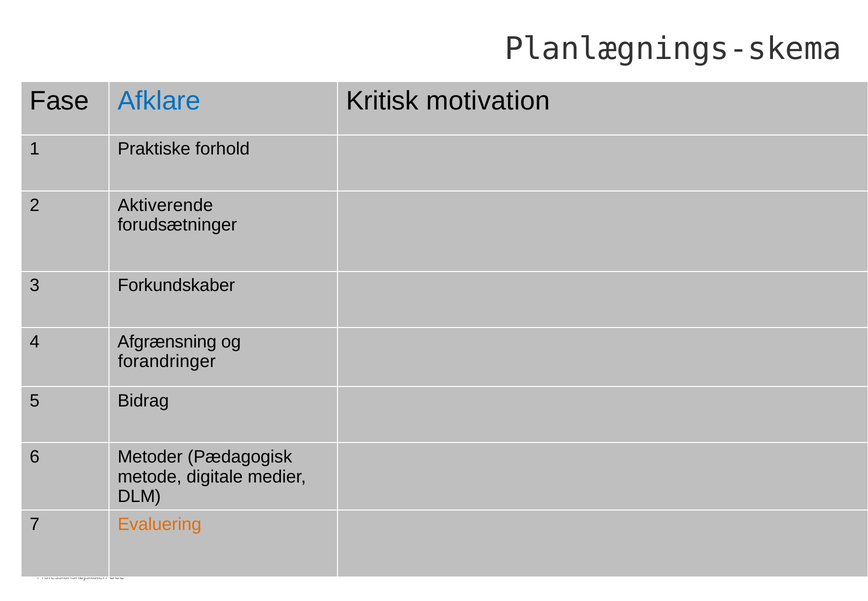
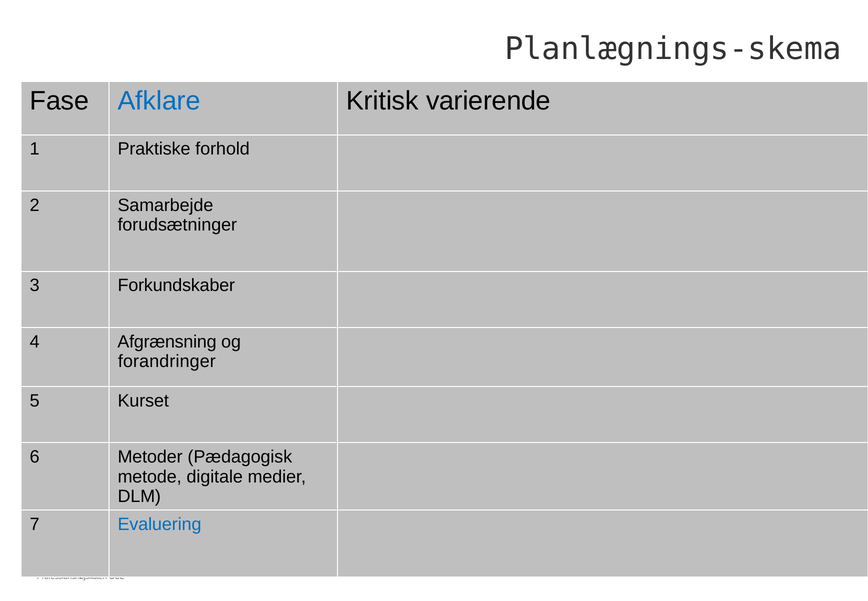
motivation: motivation -> varierende (488, 101)
Aktiverende: Aktiverende -> Samarbejde (165, 205)
Bidrag: Bidrag -> Kurset (143, 401)
Evaluering colour: orange -> blue (160, 524)
